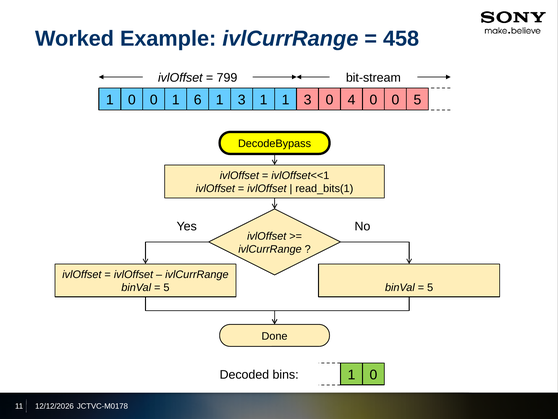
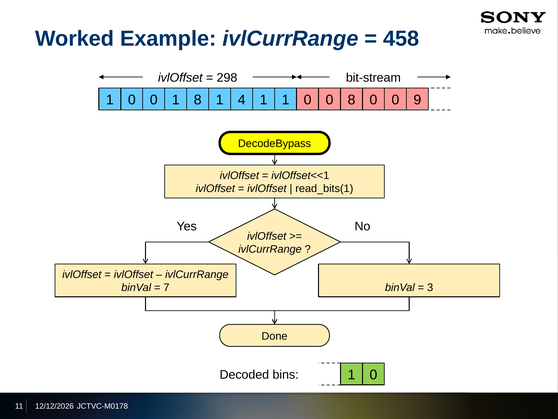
799: 799 -> 298 (227, 78)
1 6: 6 -> 8 (198, 100)
3: 3 -> 4 (242, 100)
1 1 3: 3 -> 0 (308, 100)
0 4: 4 -> 8 (351, 100)
0 5: 5 -> 9 (417, 100)
5: 5 -> 7 (167, 287)
5: 5 -> 3 (430, 287)
